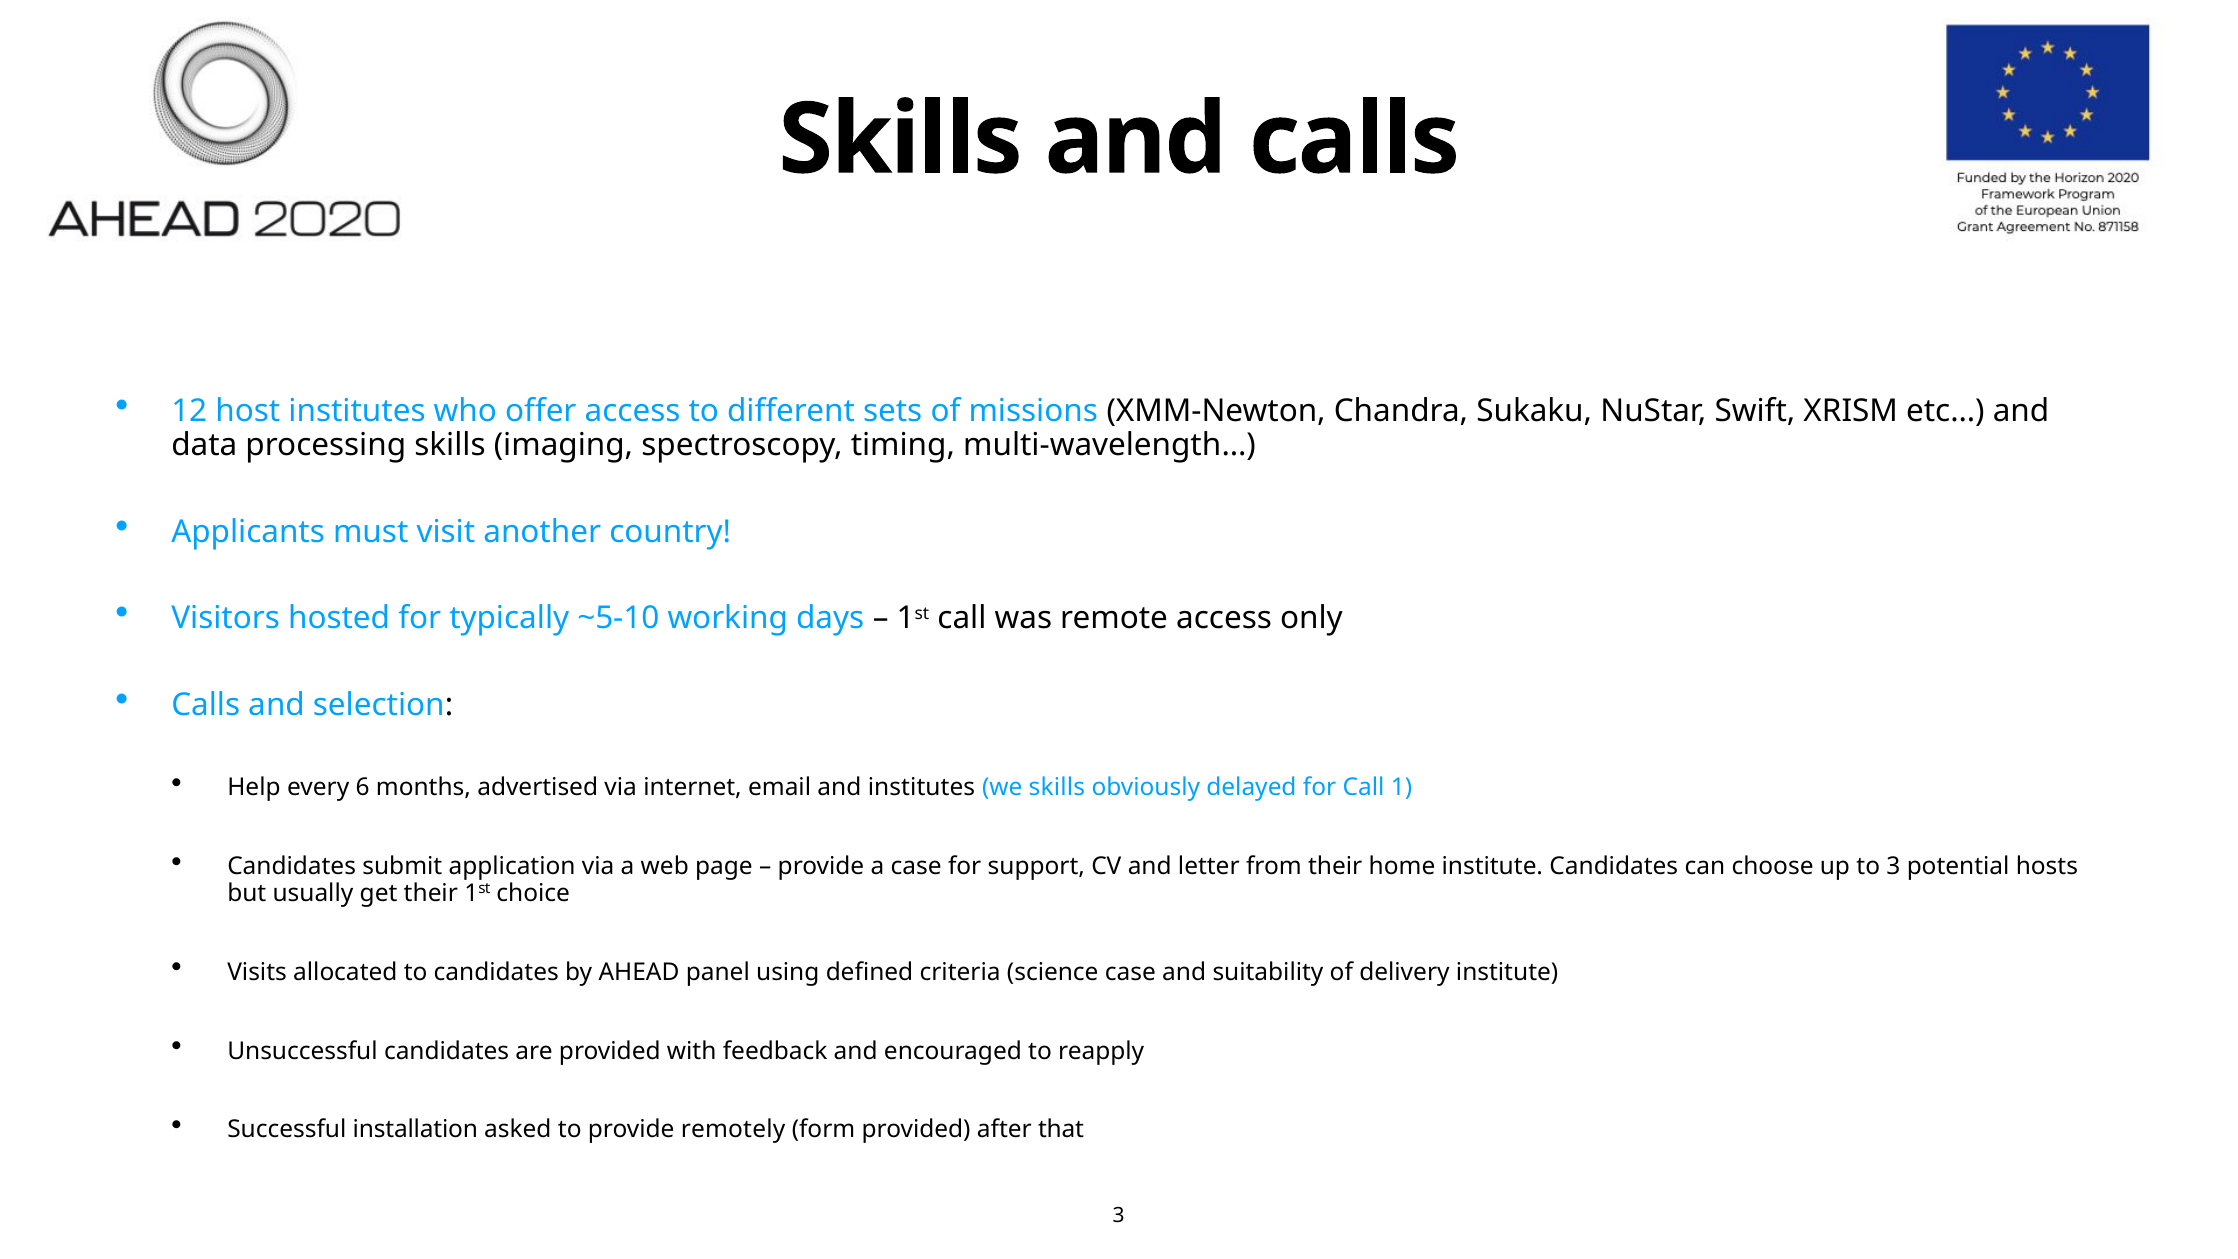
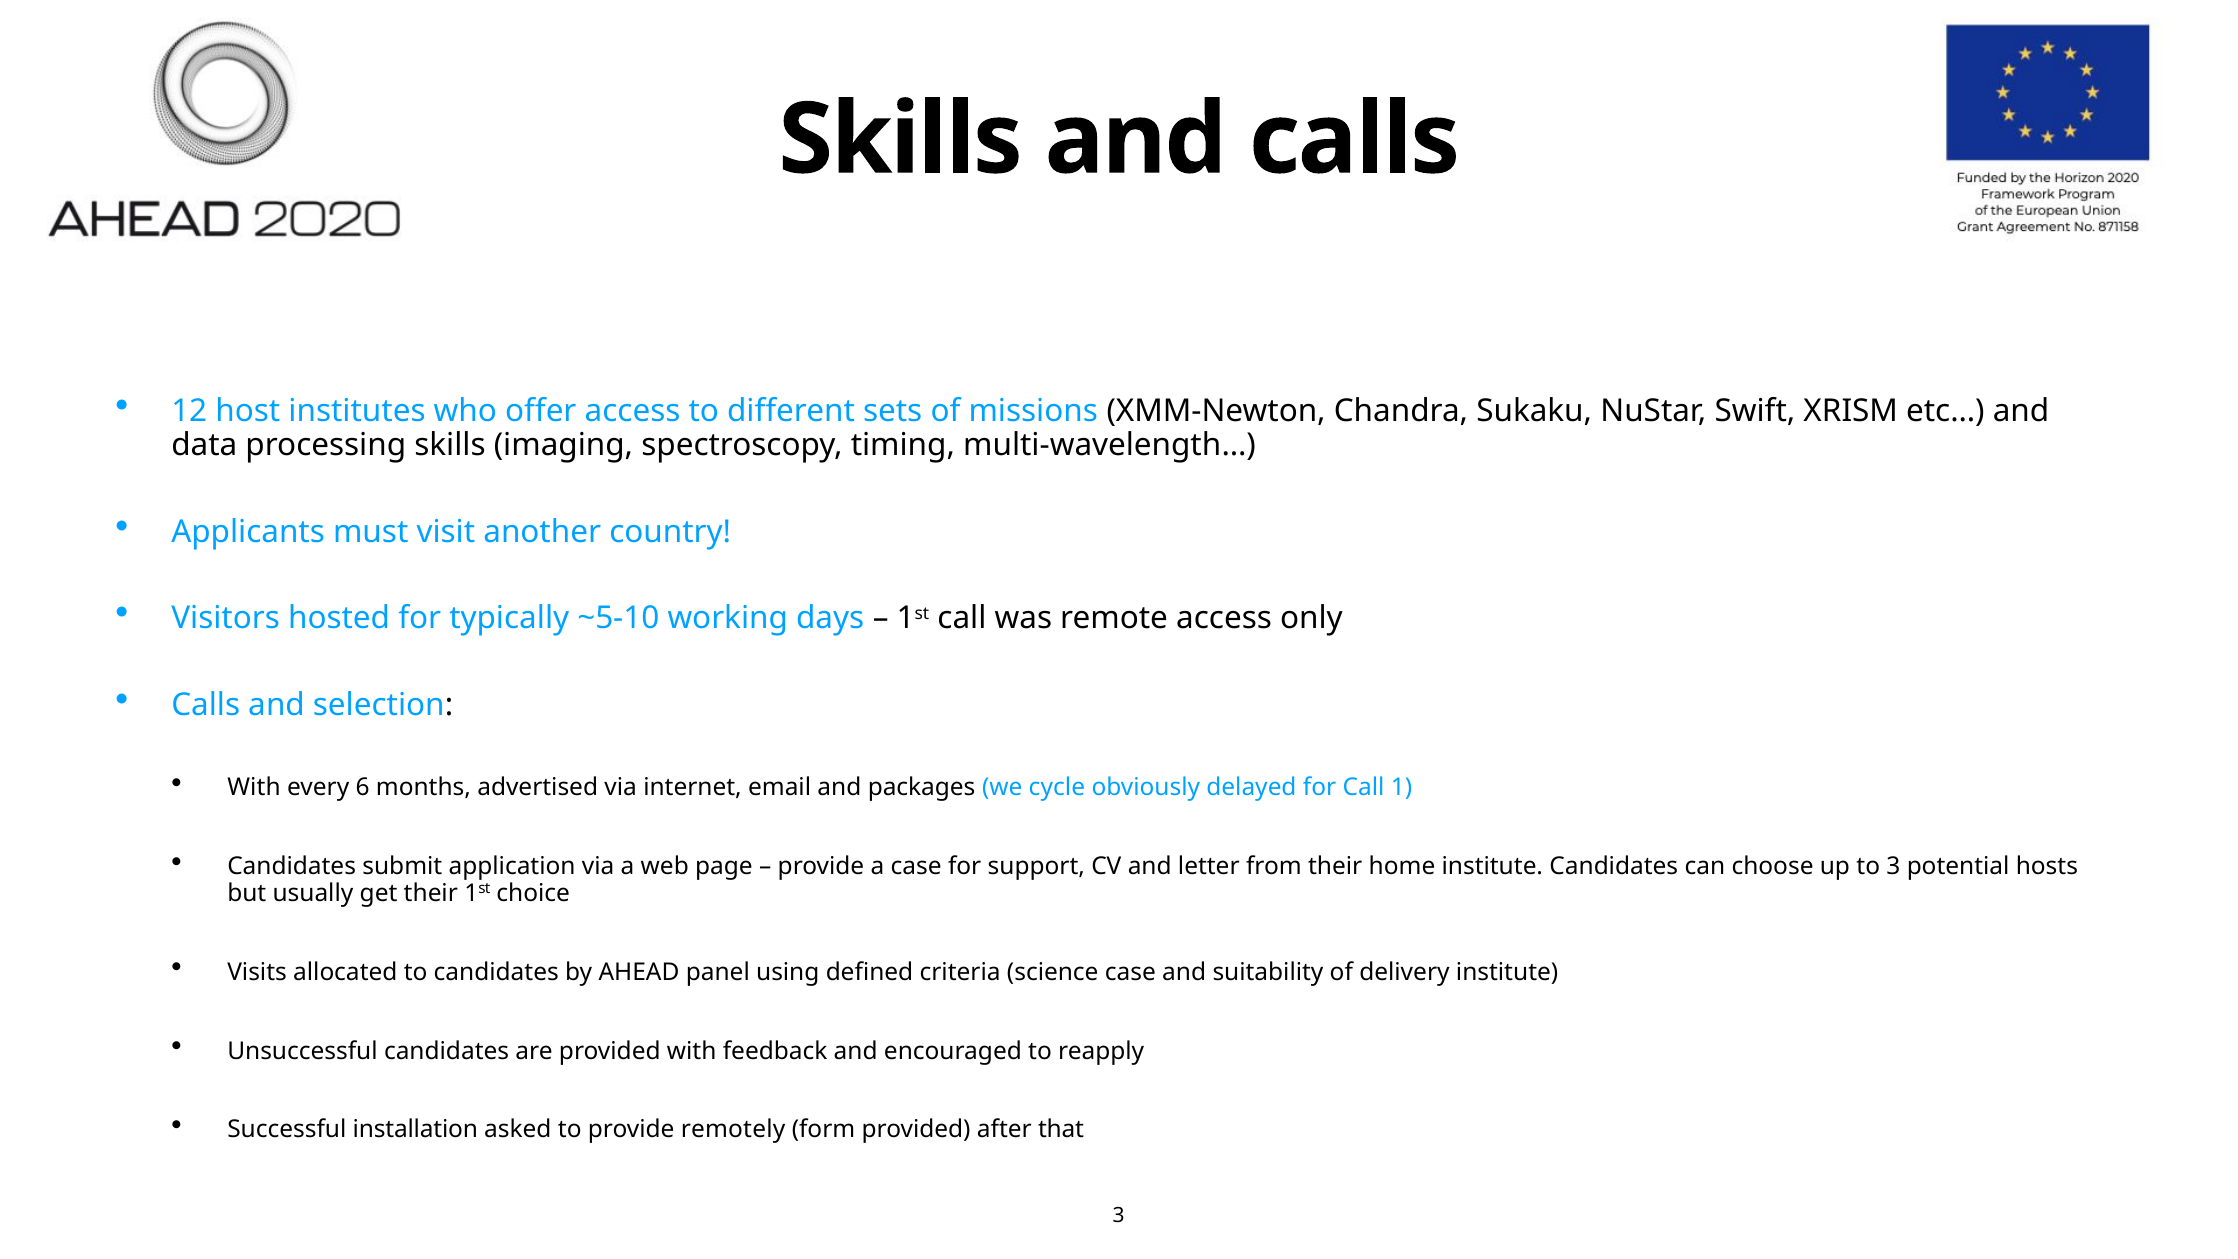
Help: Help -> With (254, 788)
and institutes: institutes -> packages (922, 788)
we skills: skills -> cycle (1057, 788)
